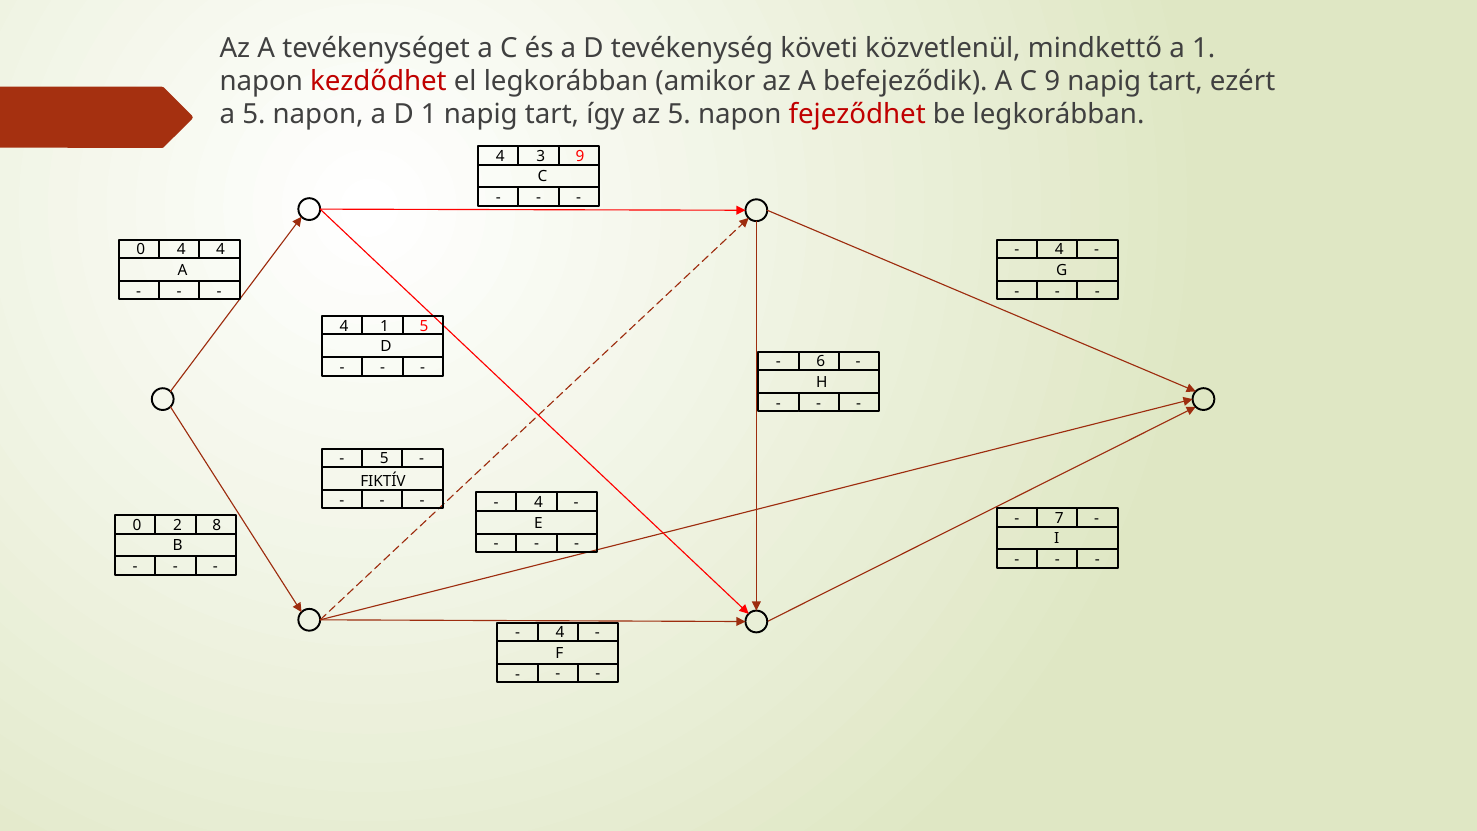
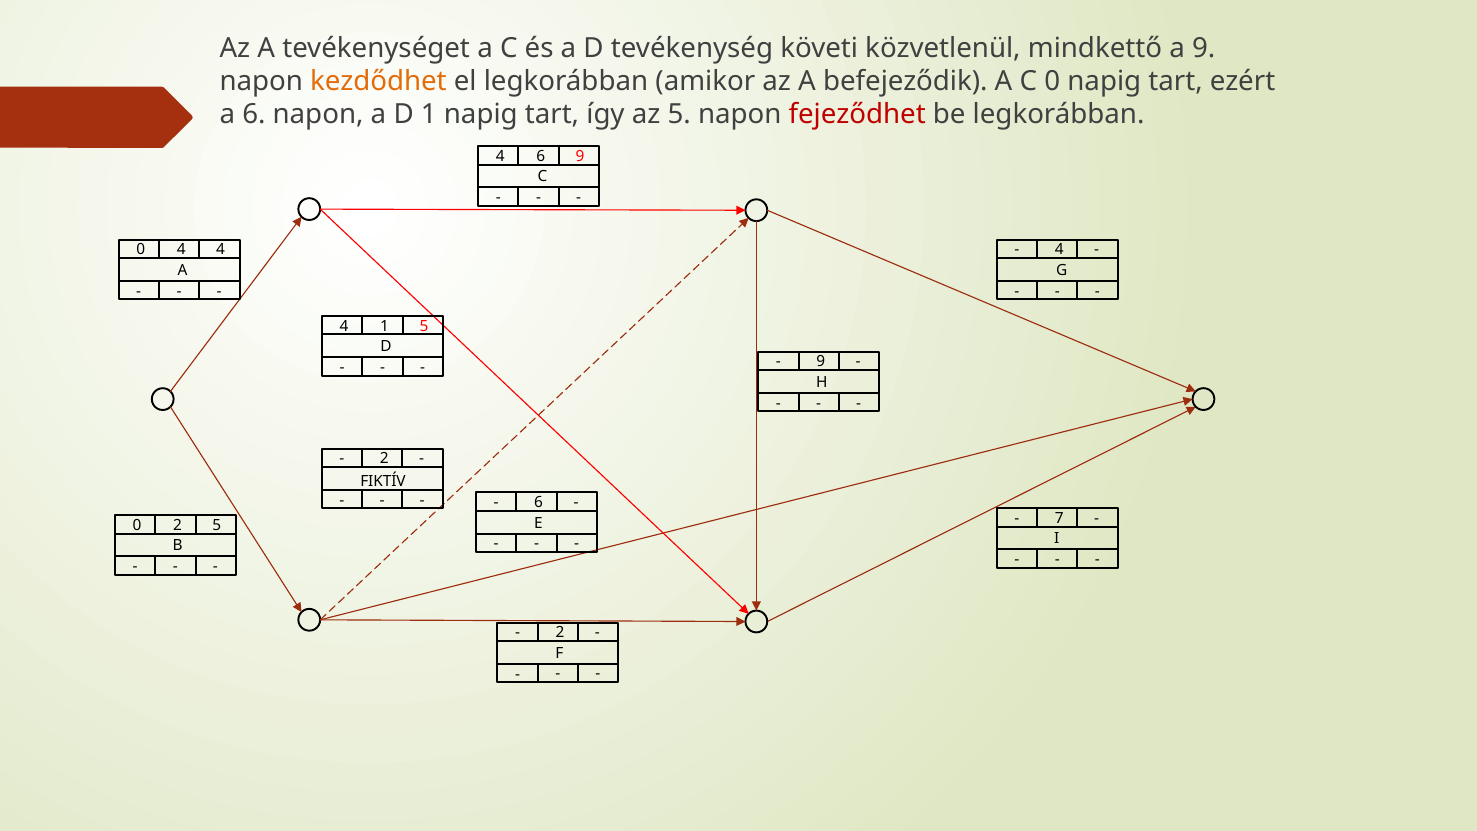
a 1: 1 -> 9 (1204, 48)
kezdődhet colour: red -> orange (378, 81)
C 9: 9 -> 0 (1052, 81)
a 5: 5 -> 6 (254, 115)
4 3: 3 -> 6 (541, 156)
6: 6 -> 9 (821, 362)
5: 5 -> 2 (384, 459)
4: 4 -> 6 (539, 502)
2 8: 8 -> 5 (217, 525)
4: 4 -> 2 (560, 632)
